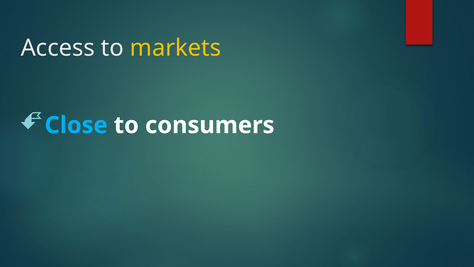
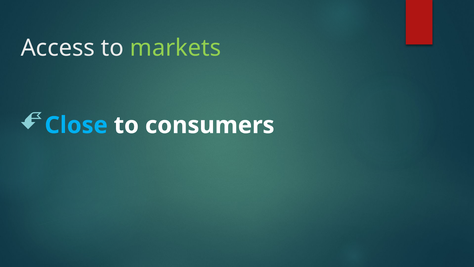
markets colour: yellow -> light green (176, 48)
